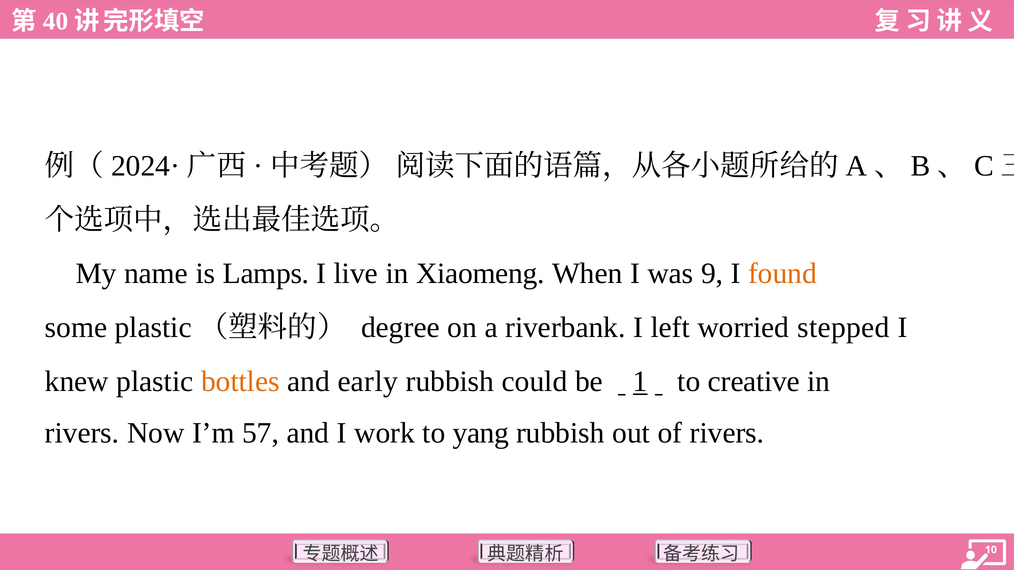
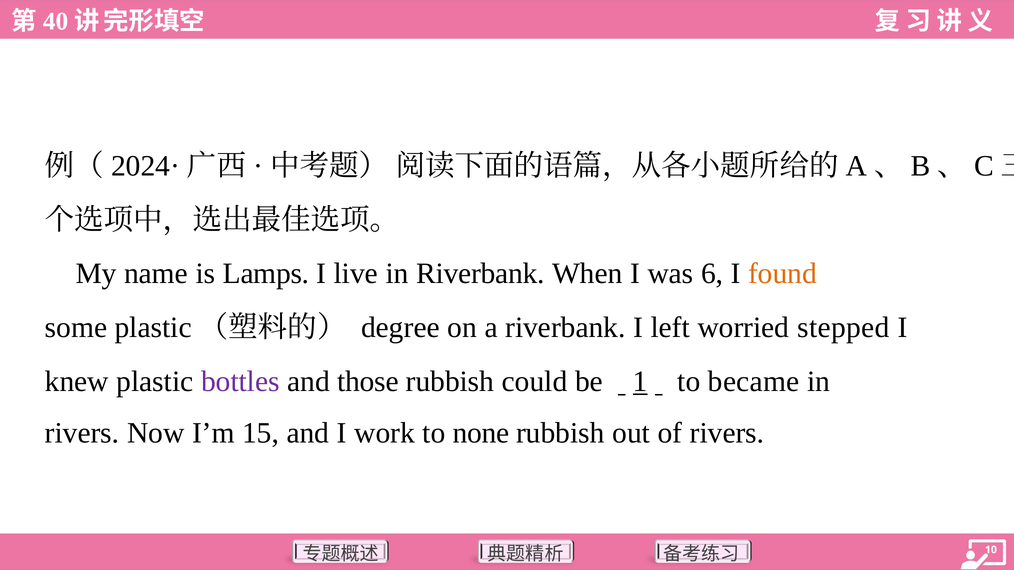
in Xiaomeng: Xiaomeng -> Riverbank (480, 274)
9: 9 -> 6 (712, 274)
bottles colour: orange -> purple (240, 382)
early: early -> those (368, 382)
creative: creative -> became (754, 382)
57: 57 -> 15 (261, 433)
yang: yang -> none (481, 433)
